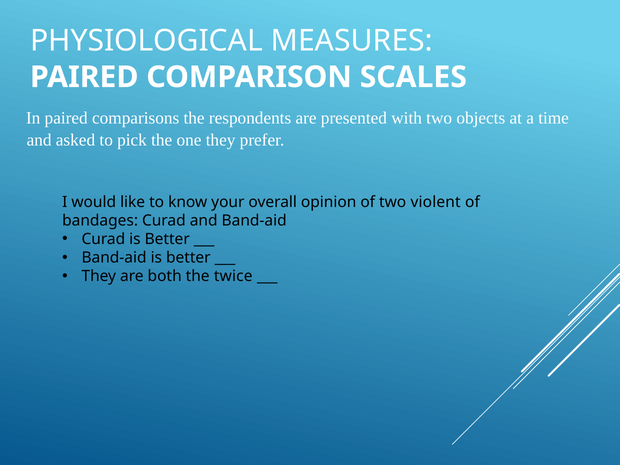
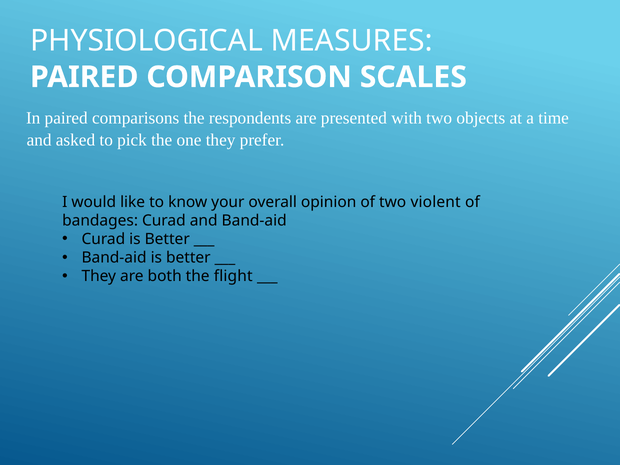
twice: twice -> flight (233, 276)
